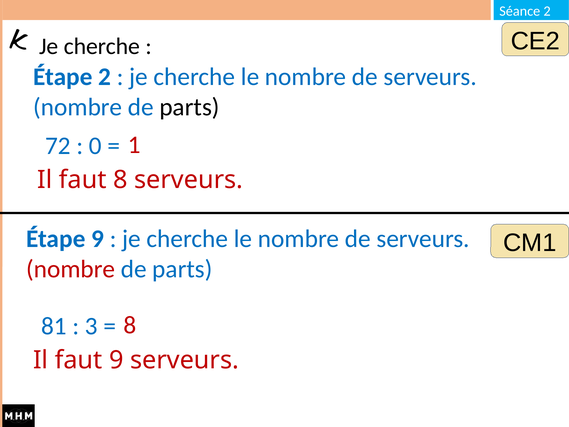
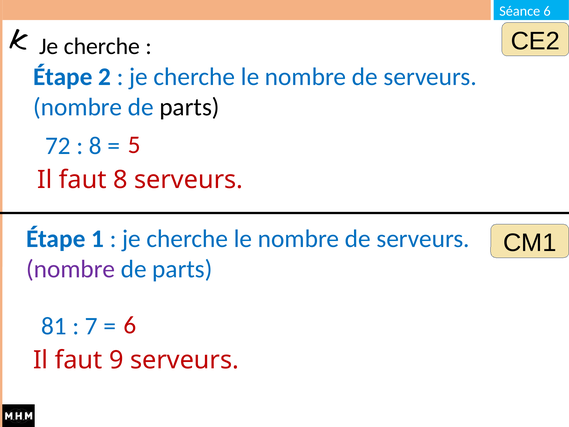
2: 2 -> 6 (547, 11)
0: 0 -> 8 (95, 146)
1: 1 -> 5 (134, 145)
Étape 9: 9 -> 1 (98, 239)
nombre colour: red -> purple (71, 269)
3: 3 -> 7 (91, 326)
8: 8 -> 6 (130, 325)
